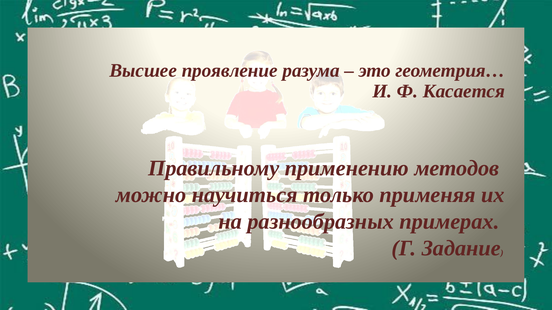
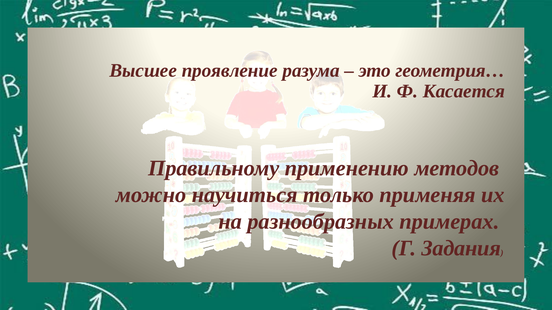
Задание: Задание -> Задания (461, 249)
